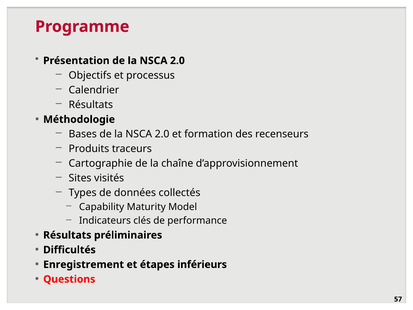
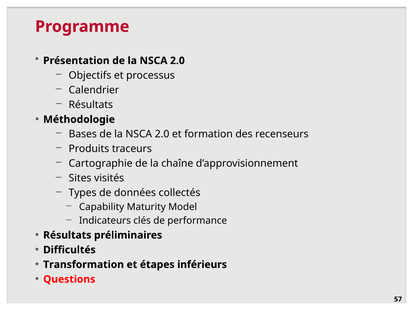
Enregistrement: Enregistrement -> Transformation (84, 264)
